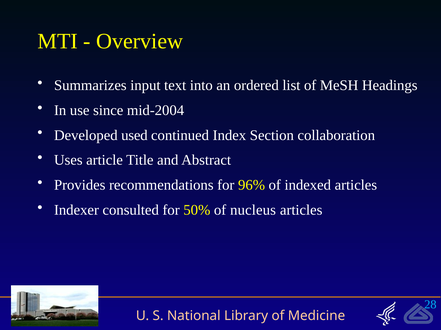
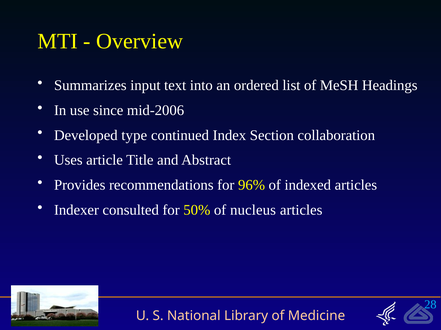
mid-2004: mid-2004 -> mid-2006 (156, 111)
used: used -> type (134, 136)
